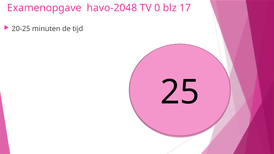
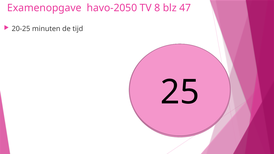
havo-2048: havo-2048 -> havo-2050 (112, 8)
0: 0 -> 8 (157, 8)
blz 17: 17 -> 47 (185, 8)
